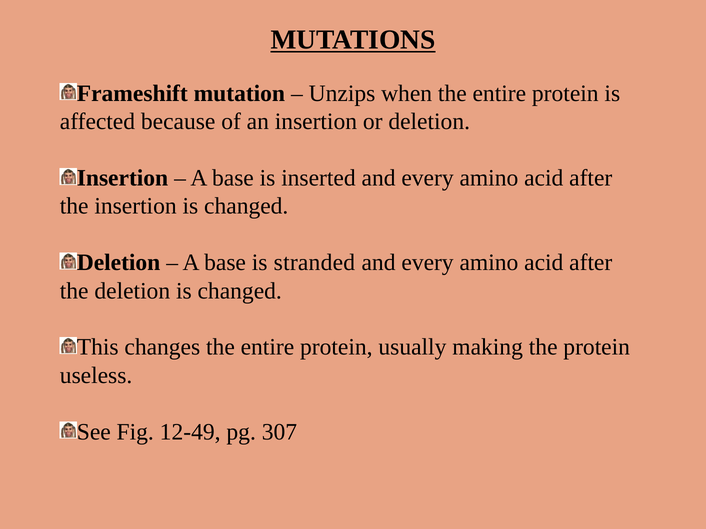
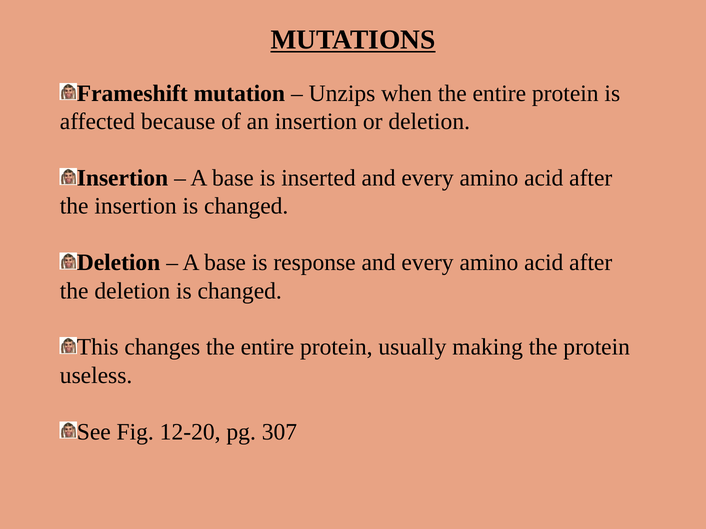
stranded: stranded -> response (315, 263)
12-49: 12-49 -> 12-20 (190, 432)
